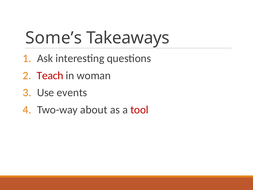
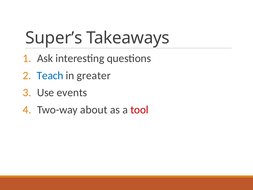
Some’s: Some’s -> Super’s (54, 38)
Teach colour: red -> blue (50, 75)
woman: woman -> greater (94, 75)
